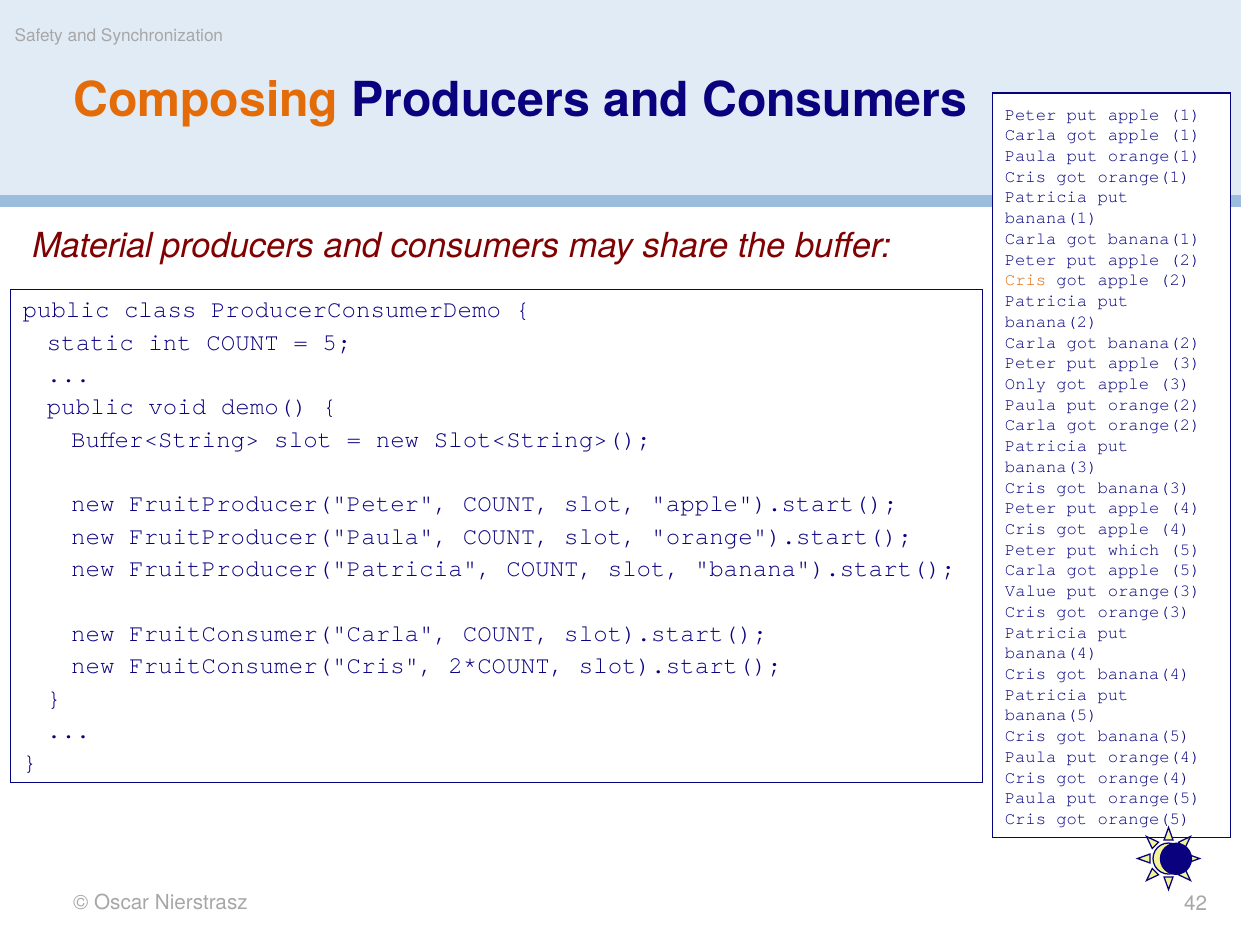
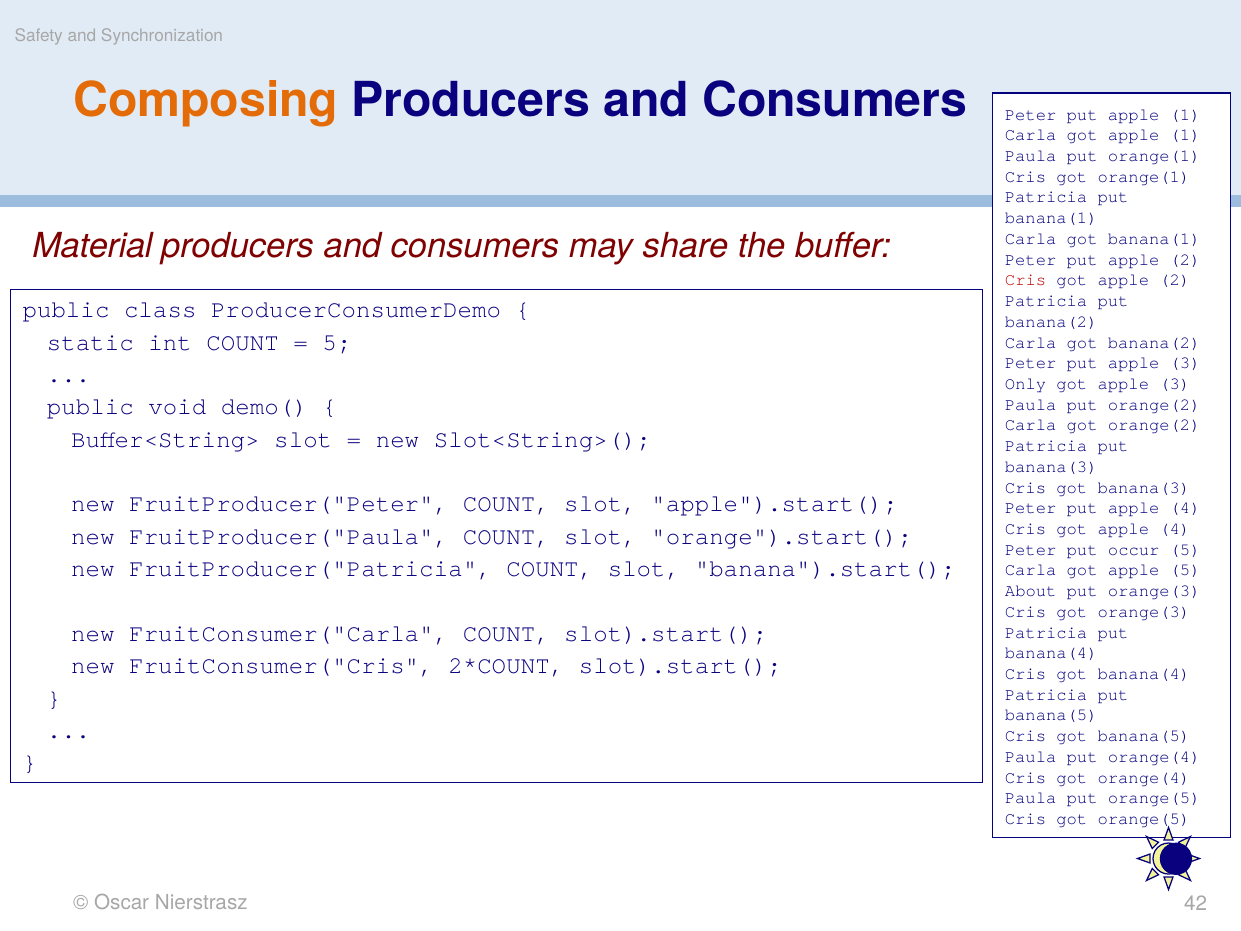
Cris colour: orange -> red (1026, 280)
which: which -> occur (1134, 549)
Value: Value -> About (1031, 591)
